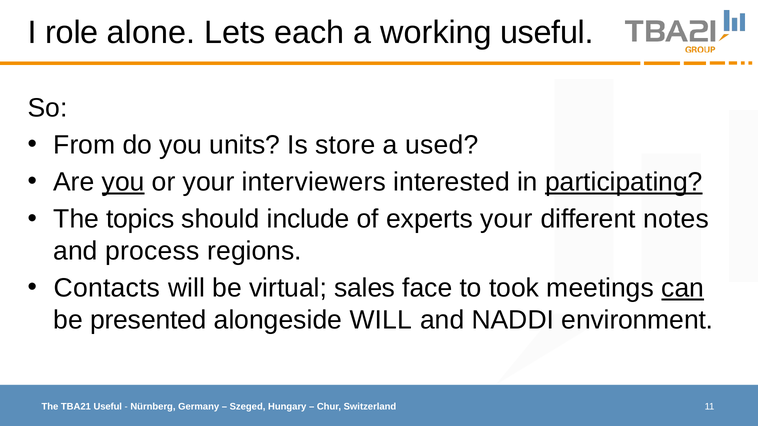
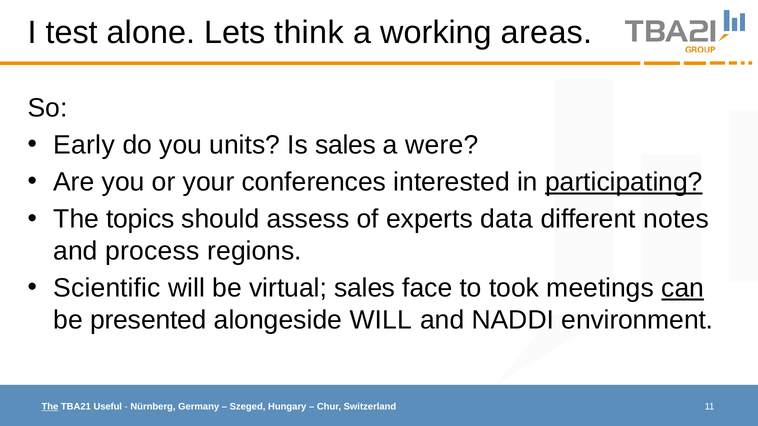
role: role -> test (72, 33)
each: each -> think (309, 33)
working useful: useful -> areas (547, 33)
From: From -> Early (84, 145)
Is store: store -> sales (346, 145)
used: used -> were (442, 145)
you underline: present -> none (123, 182)
interviewers: interviewers -> conferences (314, 182)
include: include -> assess (308, 219)
experts your: your -> data (507, 219)
Contacts: Contacts -> Scientific (107, 288)
The underline: none -> present (50, 407)
